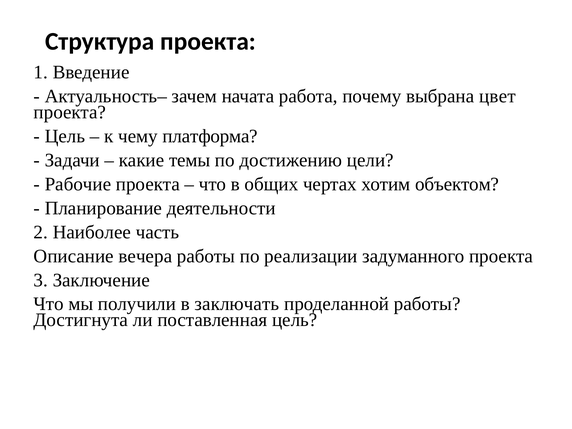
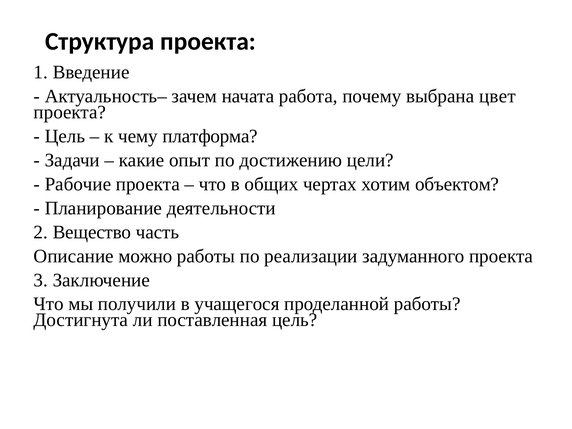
темы: темы -> опыт (190, 160)
Наиболее: Наиболее -> Вещество (92, 232)
вечера: вечера -> можно (145, 256)
заключать: заключать -> учащегося (237, 304)
